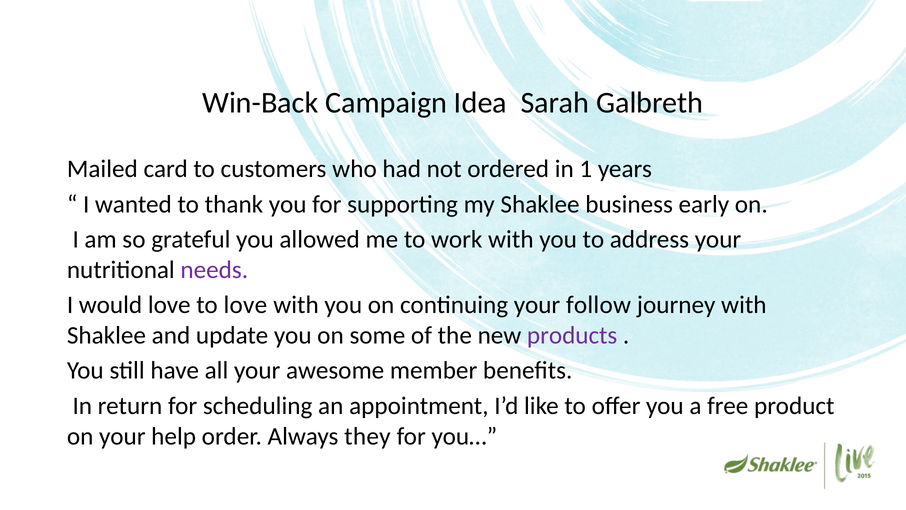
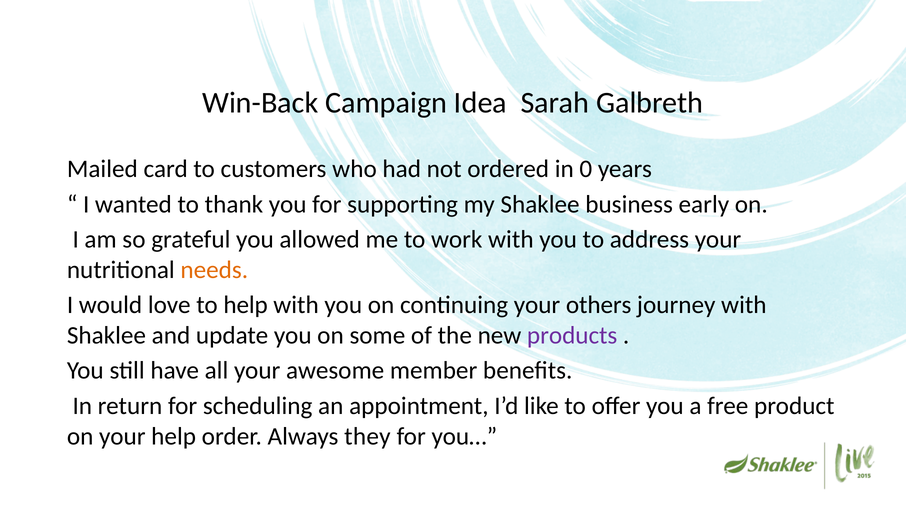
1: 1 -> 0 (586, 169)
needs colour: purple -> orange (214, 270)
to love: love -> help (246, 305)
follow: follow -> others (599, 305)
